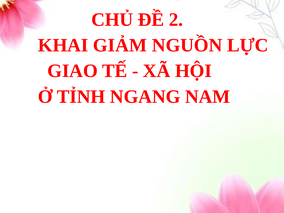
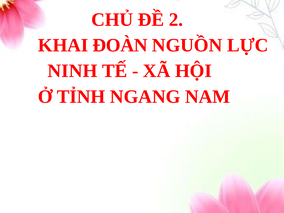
GIẢM: GIẢM -> ĐOÀN (120, 45)
GIAO: GIAO -> NINH (72, 71)
